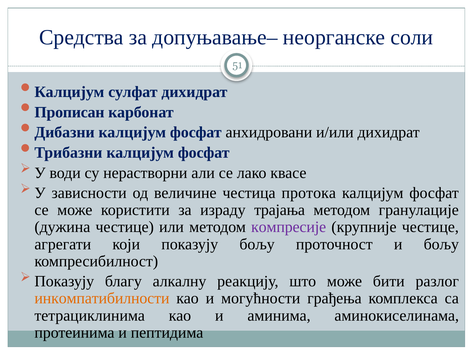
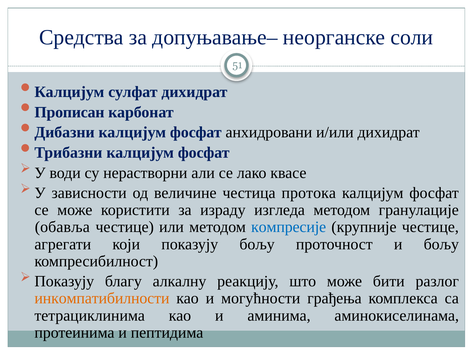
трајања: трајања -> изгледа (280, 210)
дужина: дужина -> обавља (62, 227)
компресије colour: purple -> blue (289, 227)
